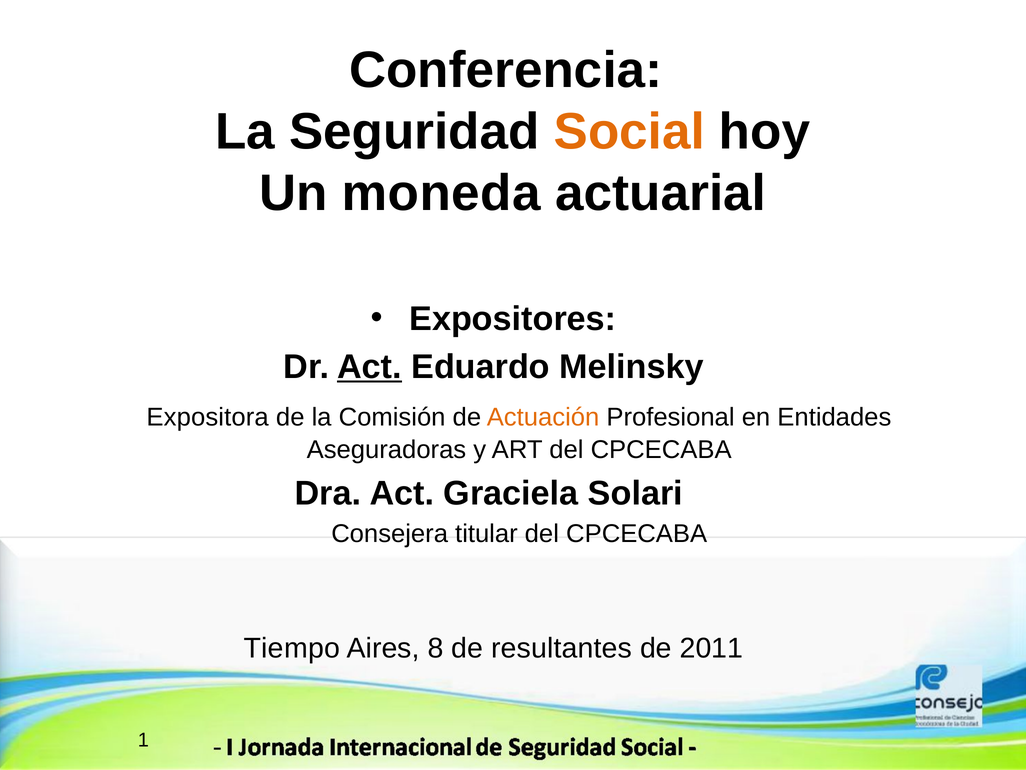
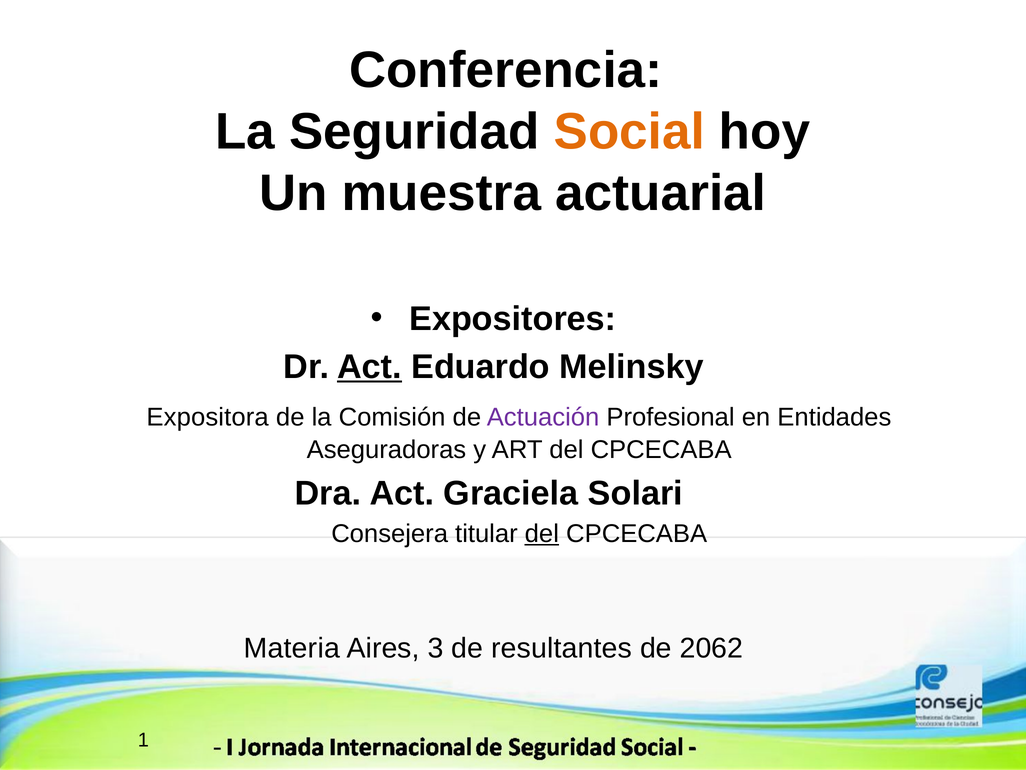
moneda: moneda -> muestra (442, 193)
Actuación colour: orange -> purple (543, 417)
del underline: none -> present (542, 533)
Tiempo: Tiempo -> Materia (292, 648)
8: 8 -> 3 (436, 648)
2011: 2011 -> 2062 (711, 648)
